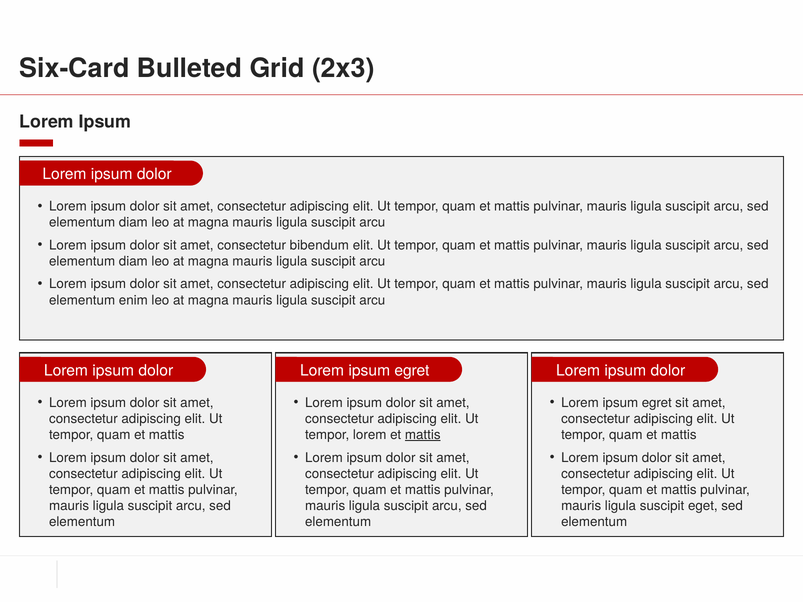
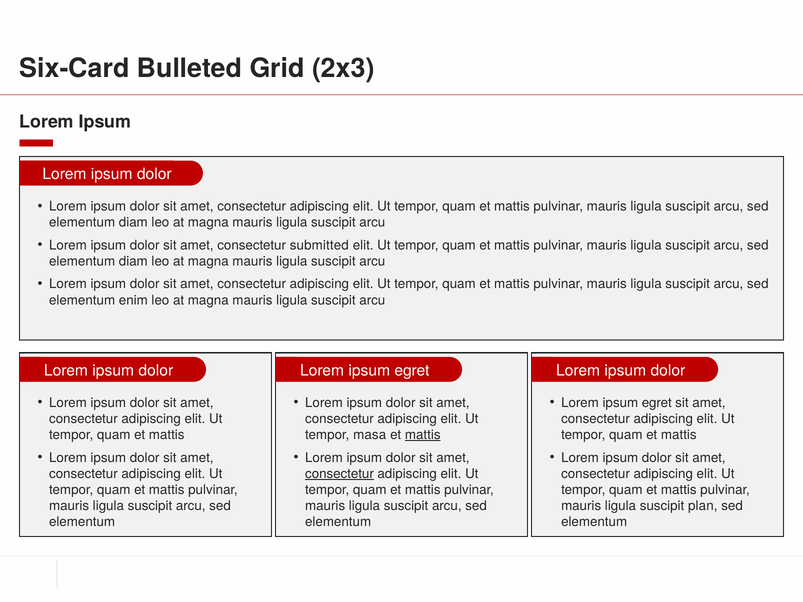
bibendum: bibendum -> submitted (319, 245)
tempor lorem: lorem -> masa (370, 435)
consectetur underline: none -> present (339, 474)
eget: eget -> plan (703, 506)
